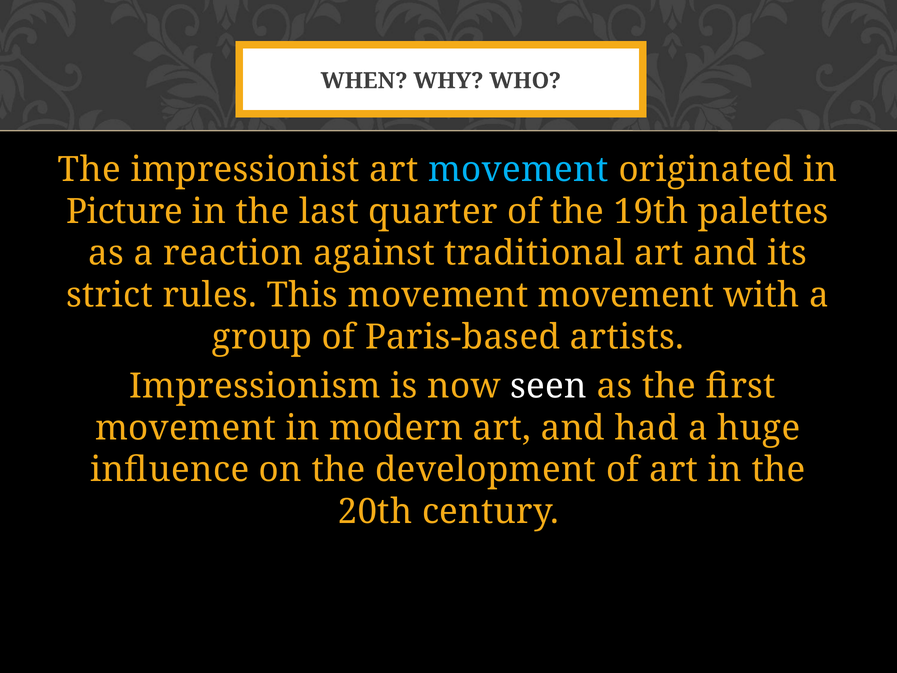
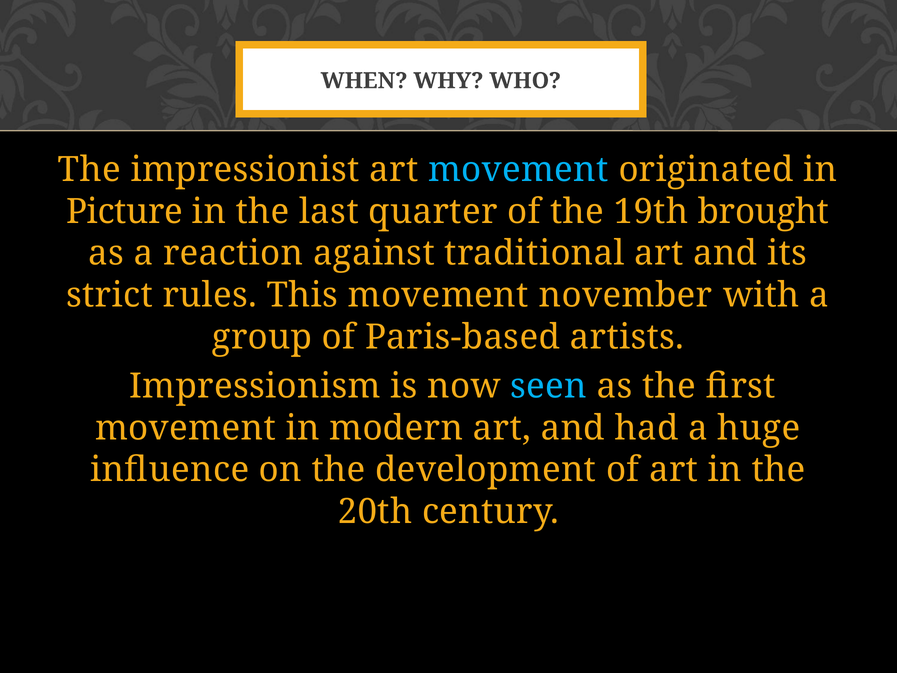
palettes: palettes -> brought (764, 212)
movement movement: movement -> november (626, 295)
seen colour: white -> light blue (549, 386)
